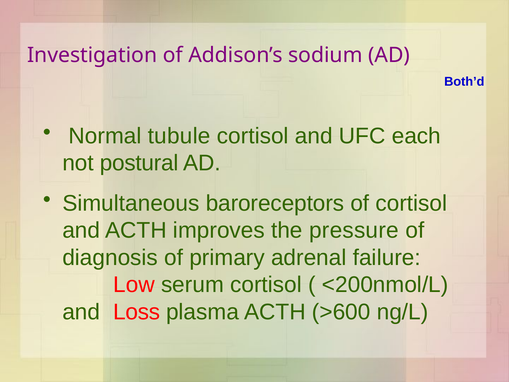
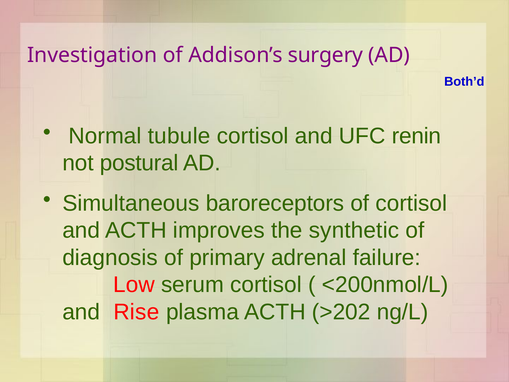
sodium: sodium -> surgery (325, 55)
each: each -> renin (416, 136)
pressure: pressure -> synthetic (354, 230)
Loss: Loss -> Rise (136, 312)
>600: >600 -> >202 (341, 312)
